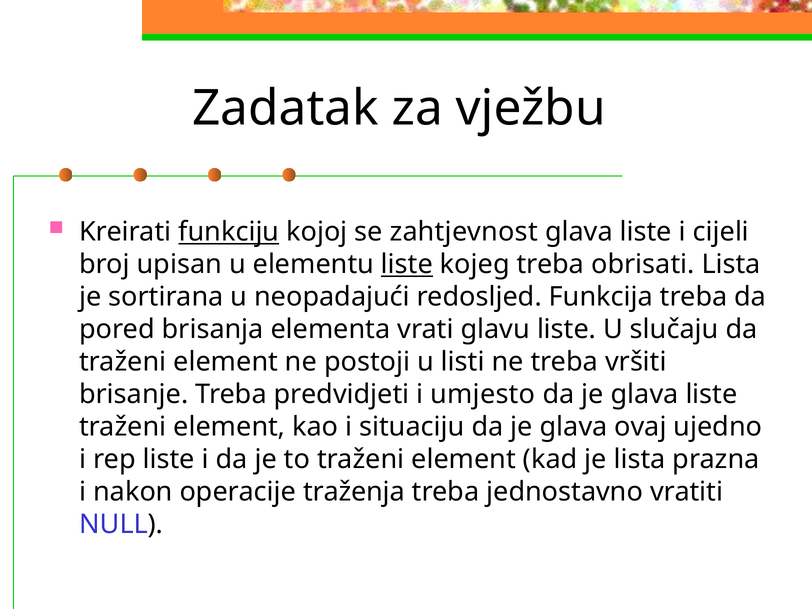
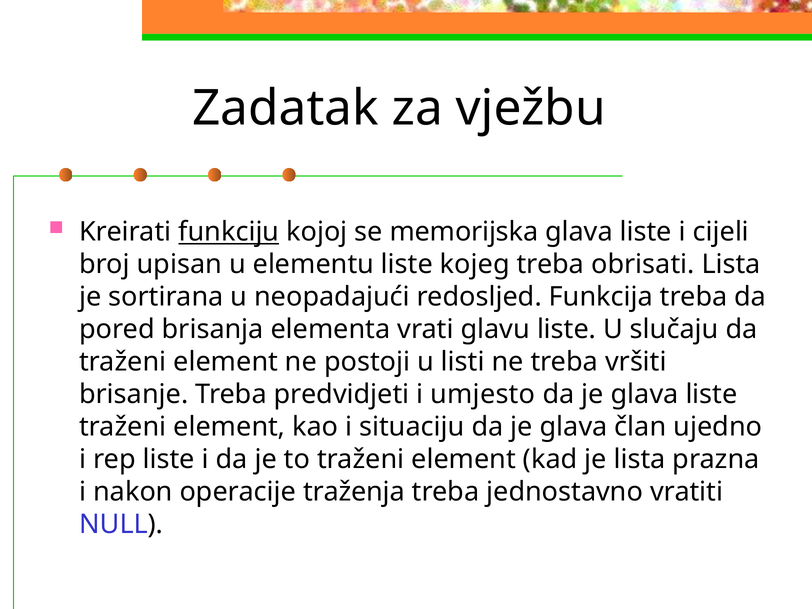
zahtjevnost: zahtjevnost -> memorijska (464, 232)
liste underline: present -> none (407, 264)
ovaj: ovaj -> član (640, 427)
